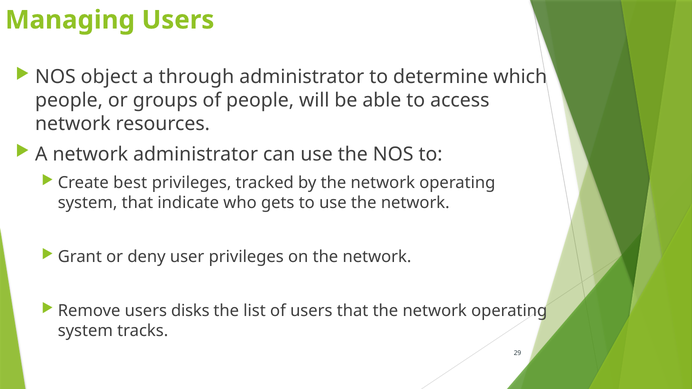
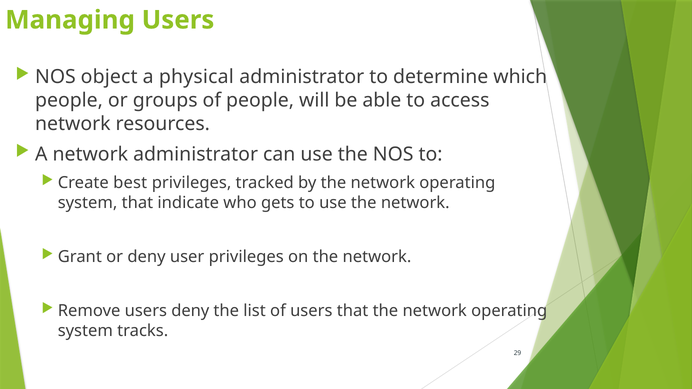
through: through -> physical (196, 77)
users disks: disks -> deny (190, 311)
